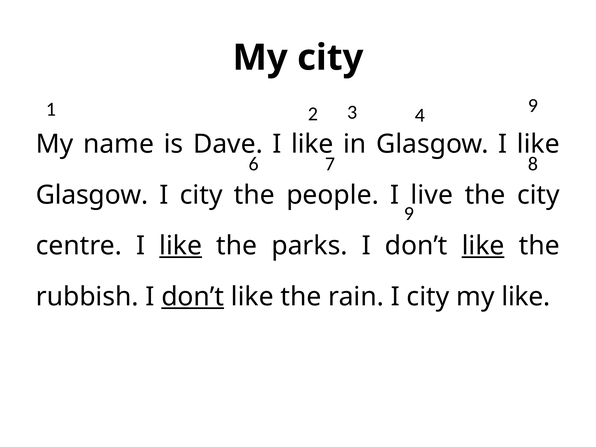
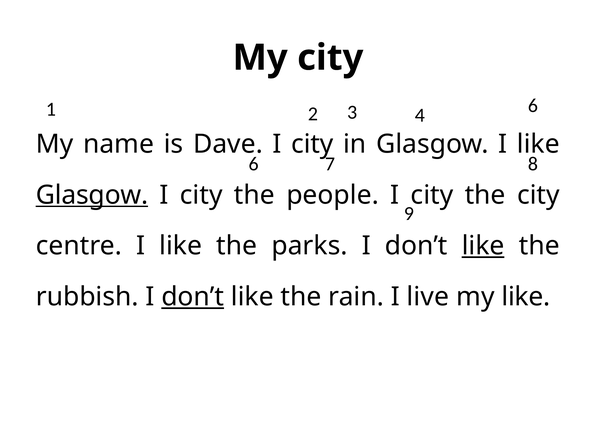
4 9: 9 -> 6 (533, 105)
like: like -> city (312, 144)
Glasgow underline: none -> present (92, 195)
people I live: live -> city (432, 195)
like underline: present -> none (181, 246)
rain I city: city -> live (428, 297)
